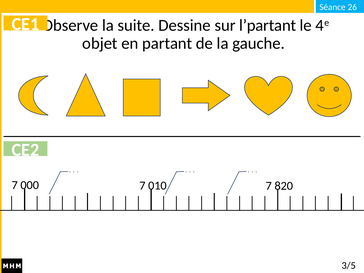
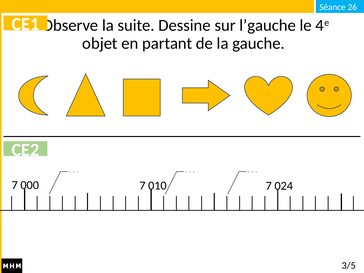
l’partant: l’partant -> l’gauche (268, 25)
820: 820 -> 024 (284, 186)
